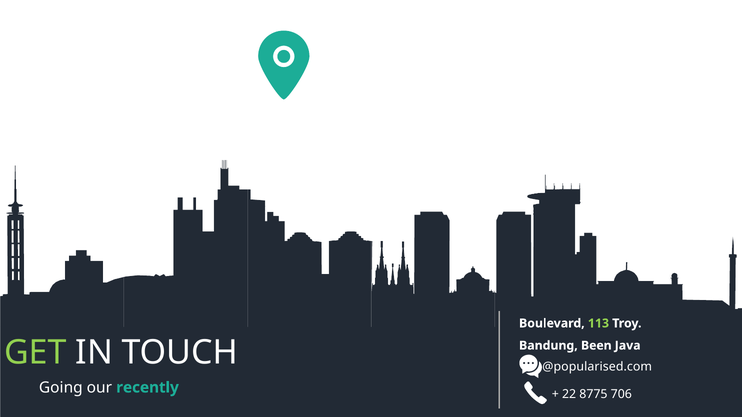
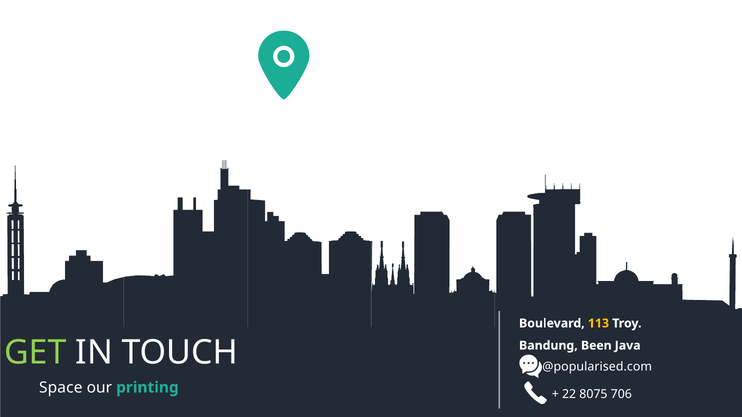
113 colour: light green -> yellow (598, 324)
Going: Going -> Space (61, 388)
recently: recently -> printing (147, 388)
8775: 8775 -> 8075 (593, 394)
